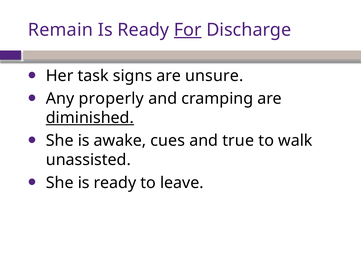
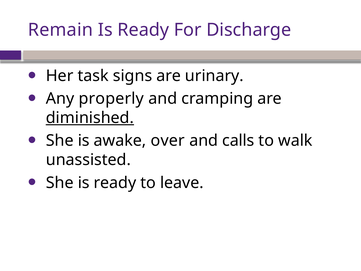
For underline: present -> none (188, 30)
unsure: unsure -> urinary (214, 76)
cues: cues -> over (168, 141)
true: true -> calls (238, 141)
